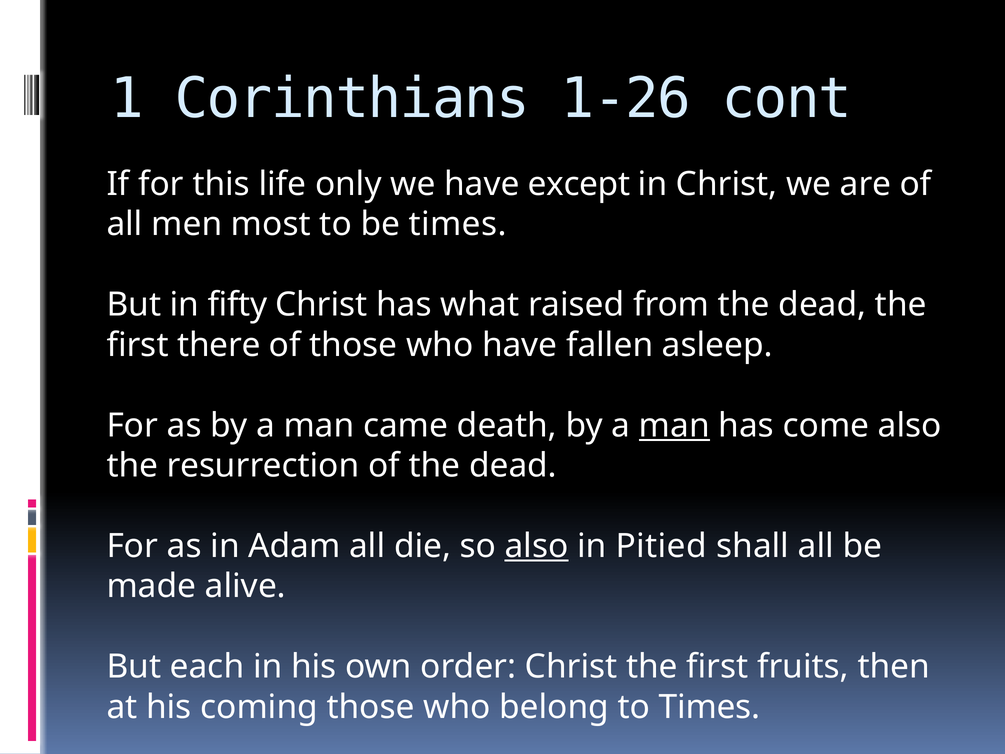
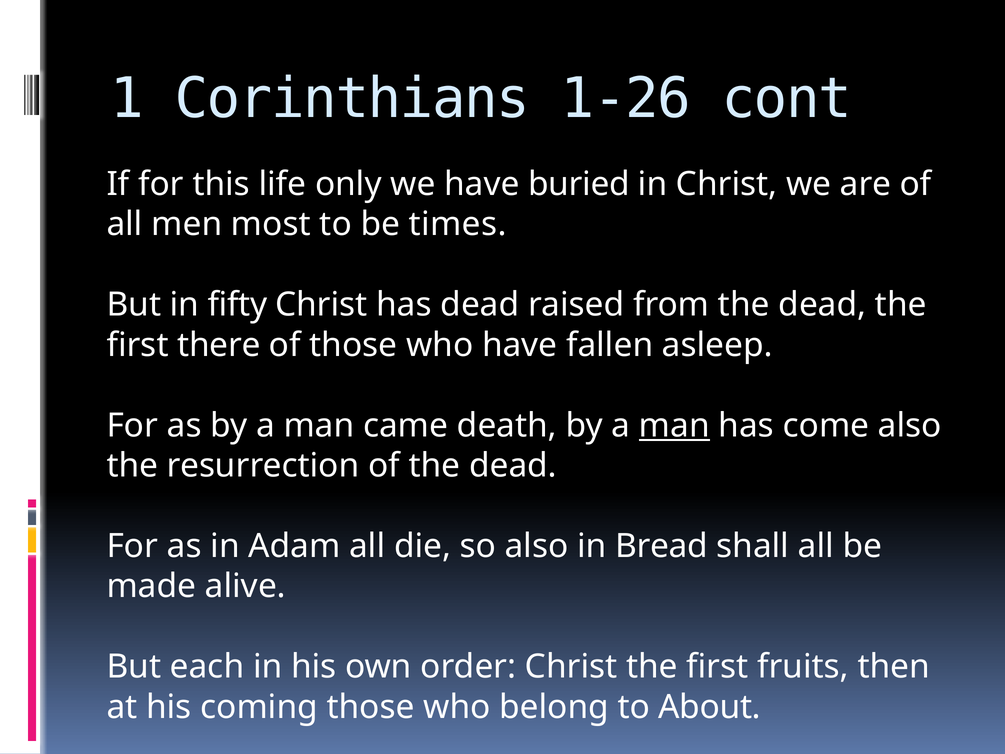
except: except -> buried (579, 184)
has what: what -> dead (480, 305)
also underline: present -> none (537, 546)
Pitied: Pitied -> Bread (662, 546)
to Times: Times -> About (710, 707)
